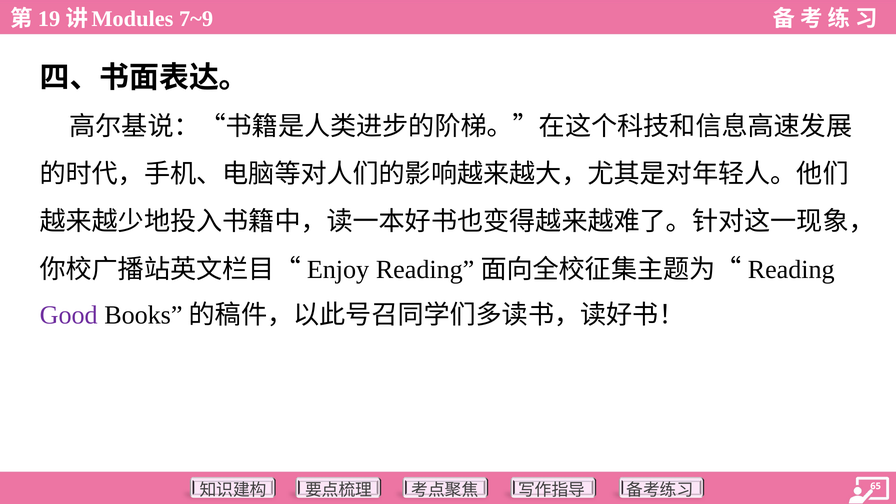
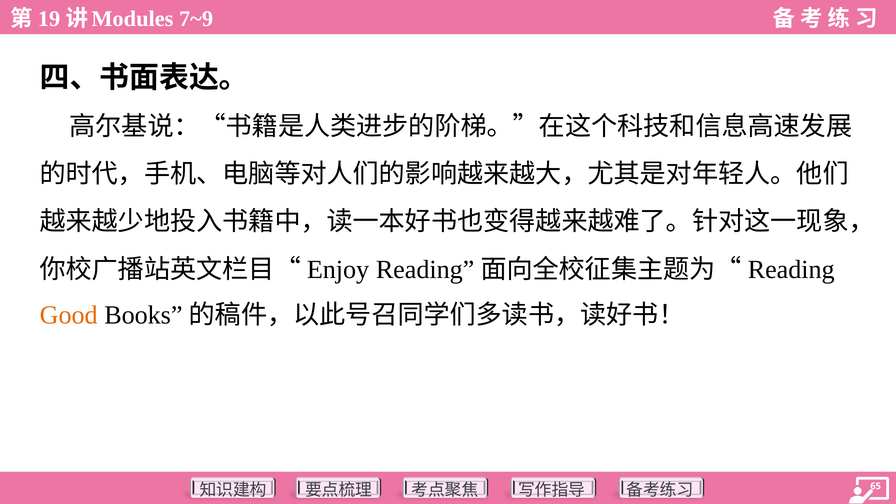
Good colour: purple -> orange (69, 315)
